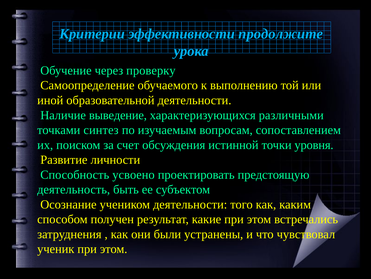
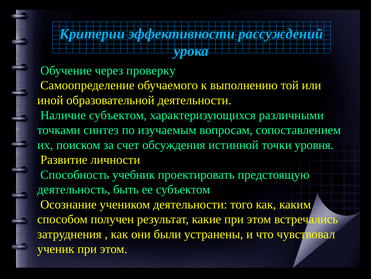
продолжите: продолжите -> рассуждений (281, 34)
Наличие выведение: выведение -> субъектом (118, 115)
усвоено: усвоено -> учебник (134, 174)
